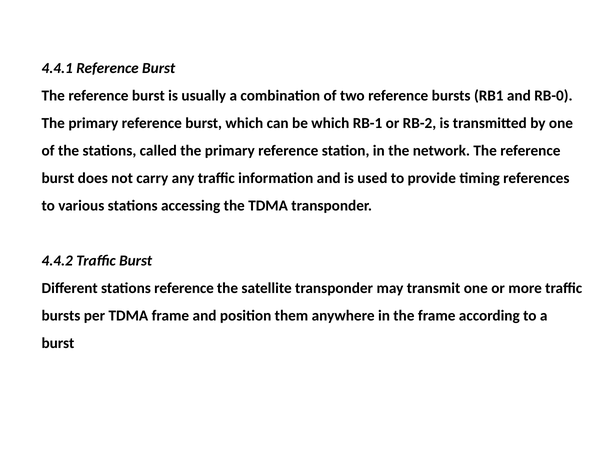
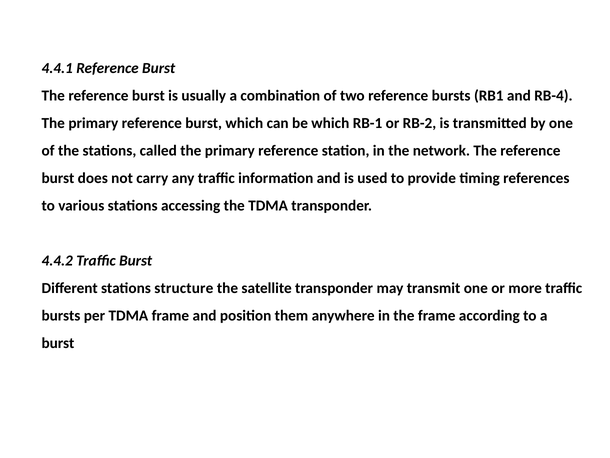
RB-0: RB-0 -> RB-4 (553, 96)
stations reference: reference -> structure (184, 288)
